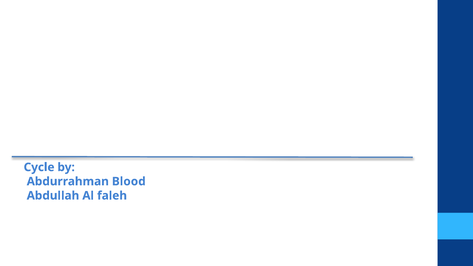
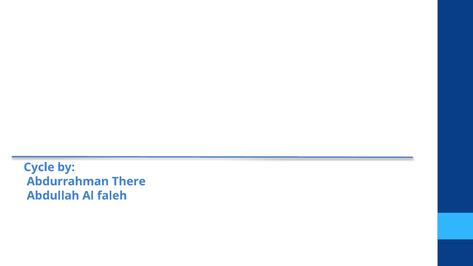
Blood: Blood -> There (129, 181)
